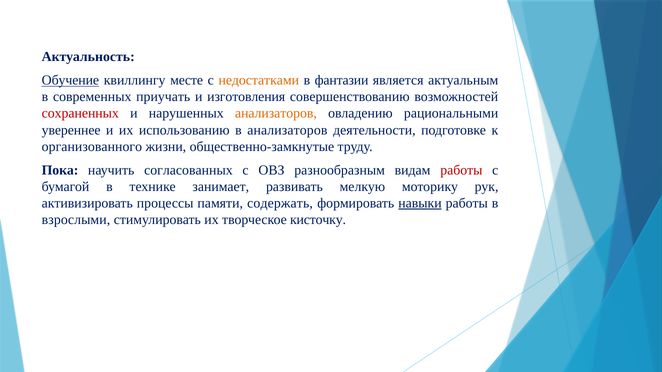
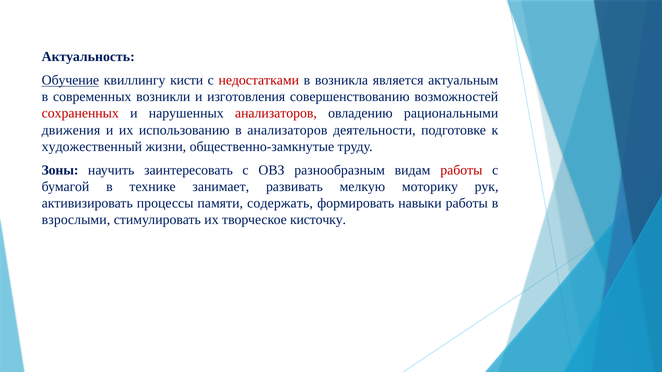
месте: месте -> кисти (187, 80)
недостатками colour: orange -> red (259, 80)
фантазии: фантазии -> возникла (342, 80)
приучать: приучать -> возникли (163, 97)
анализаторов colour: orange -> red (276, 114)
увереннее: увереннее -> движения (71, 130)
организованного: организованного -> художественный (92, 147)
Пока: Пока -> Зоны (60, 170)
согласованных: согласованных -> заинтересовать (188, 170)
навыки underline: present -> none (420, 203)
